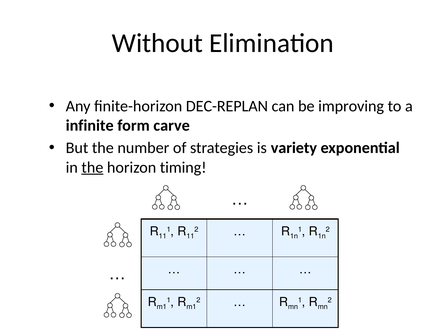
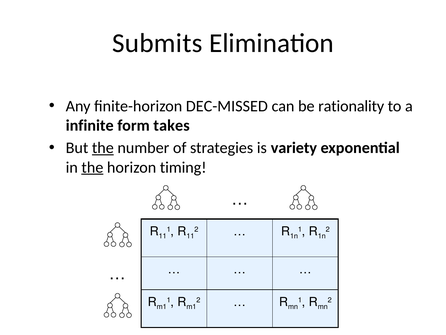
Without: Without -> Submits (157, 43)
DEC-REPLAN: DEC-REPLAN -> DEC-MISSED (227, 106)
improving: improving -> rationality (351, 106)
carve: carve -> takes (172, 125)
the underline: none -> present (103, 148)
